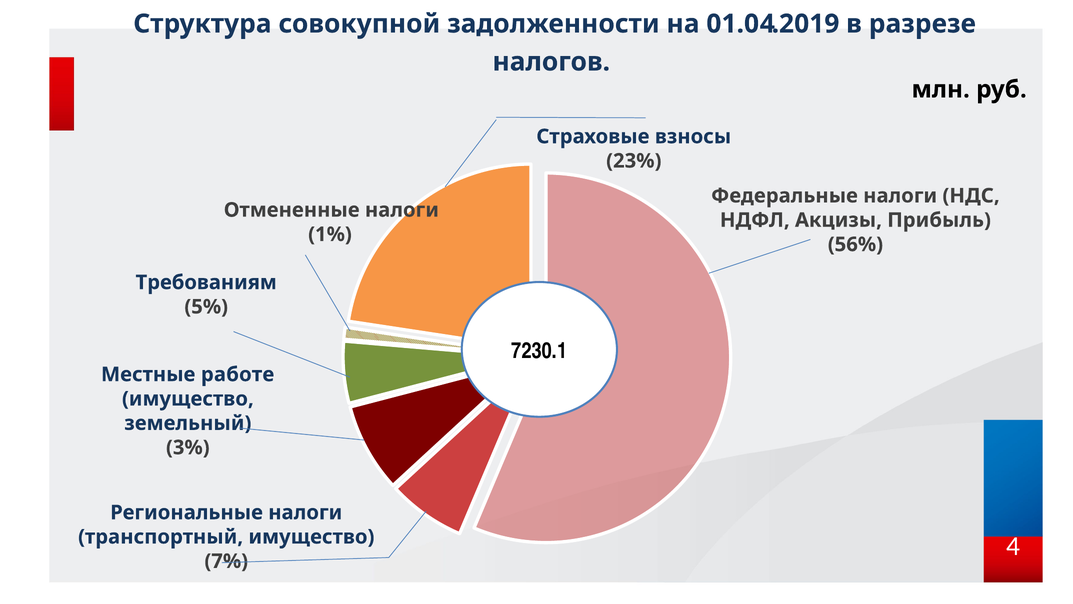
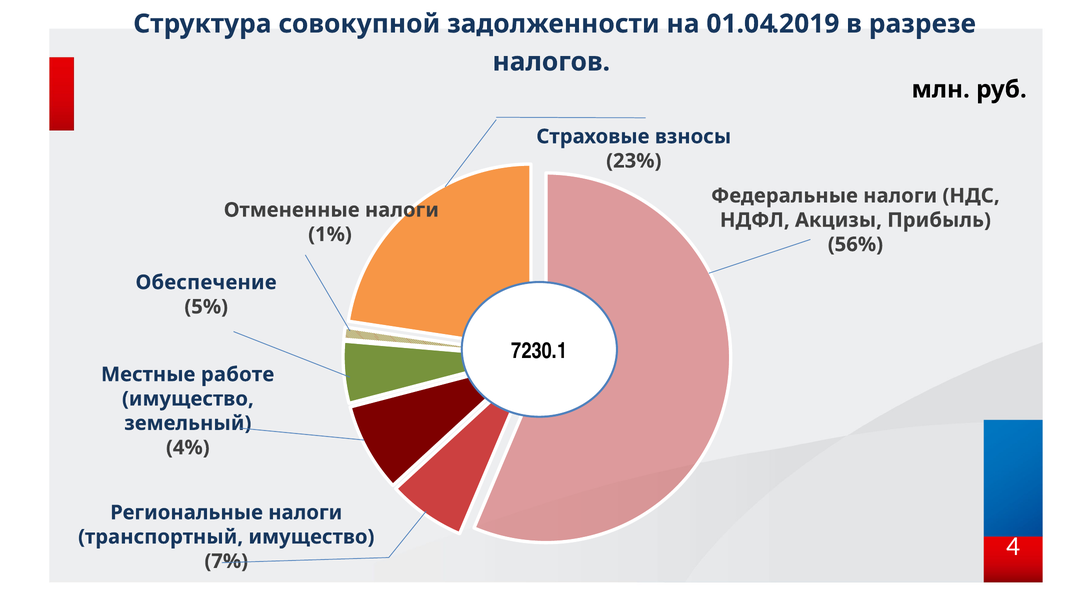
Требованиям: Требованиям -> Обеспечение (206, 282)
3%: 3% -> 4% (188, 447)
